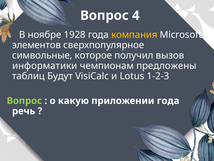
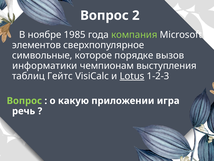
4: 4 -> 2 (136, 15)
1928: 1928 -> 1985 (75, 35)
компания colour: yellow -> light green (134, 35)
получил: получил -> порядке (134, 55)
предложены: предложены -> выступления (166, 66)
Будут: Будут -> Гейтс (60, 76)
Lotus underline: none -> present (132, 76)
приложении года: года -> игра (168, 100)
